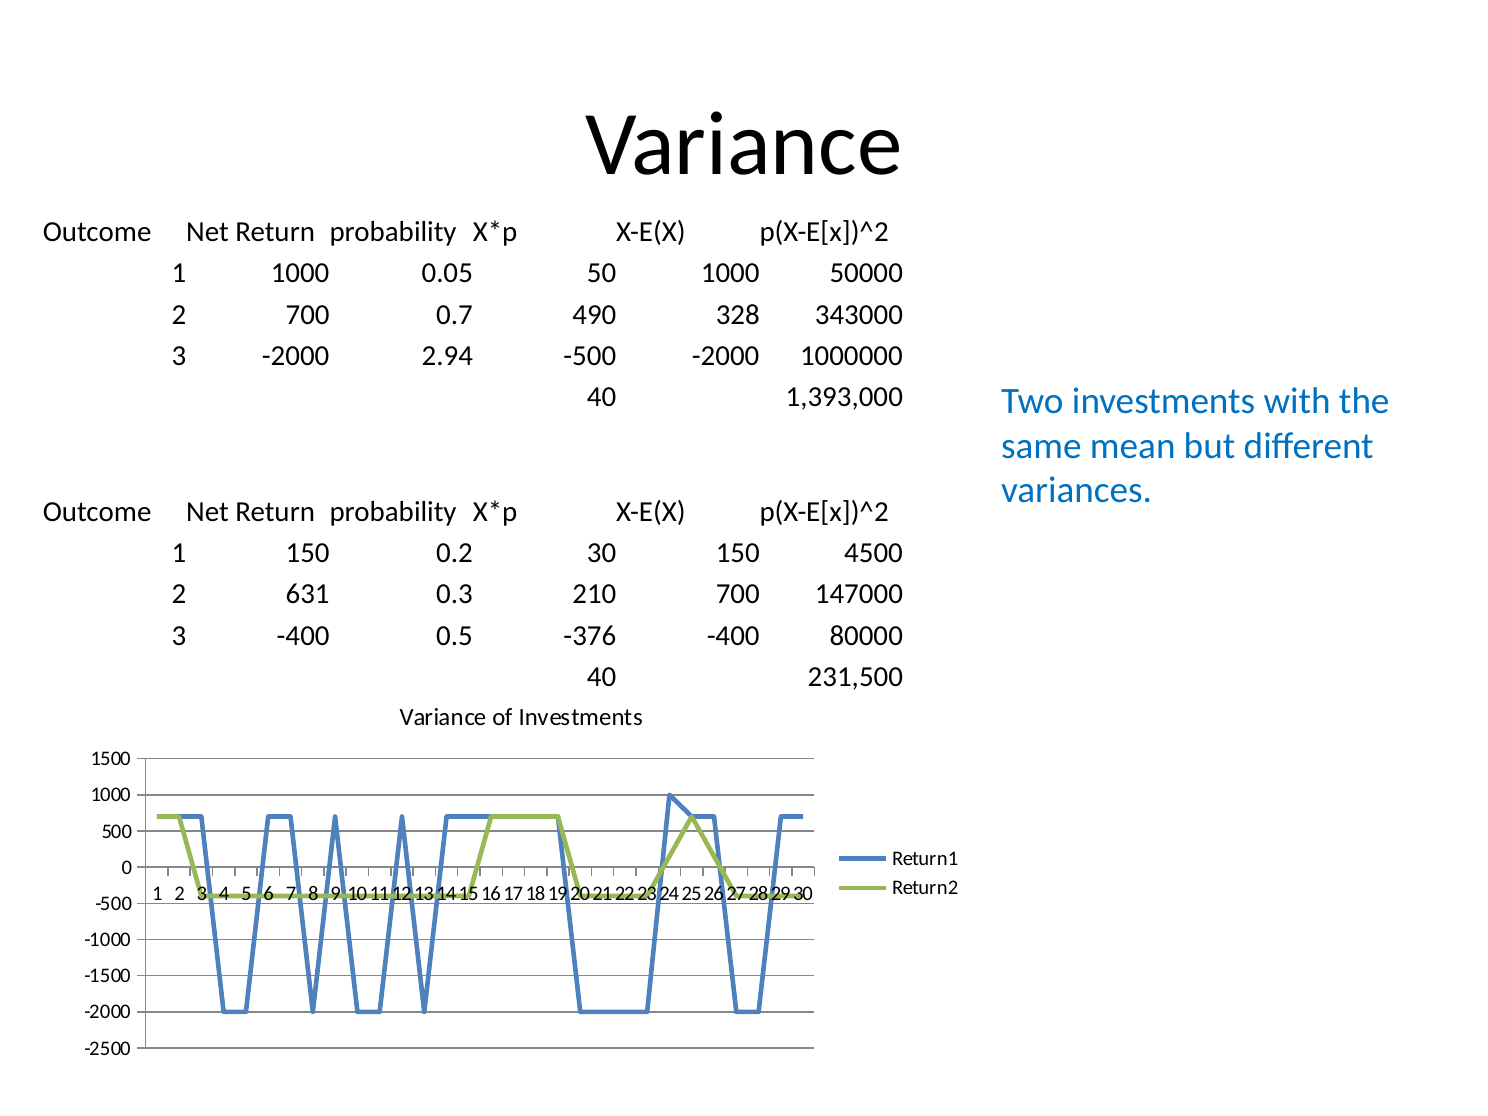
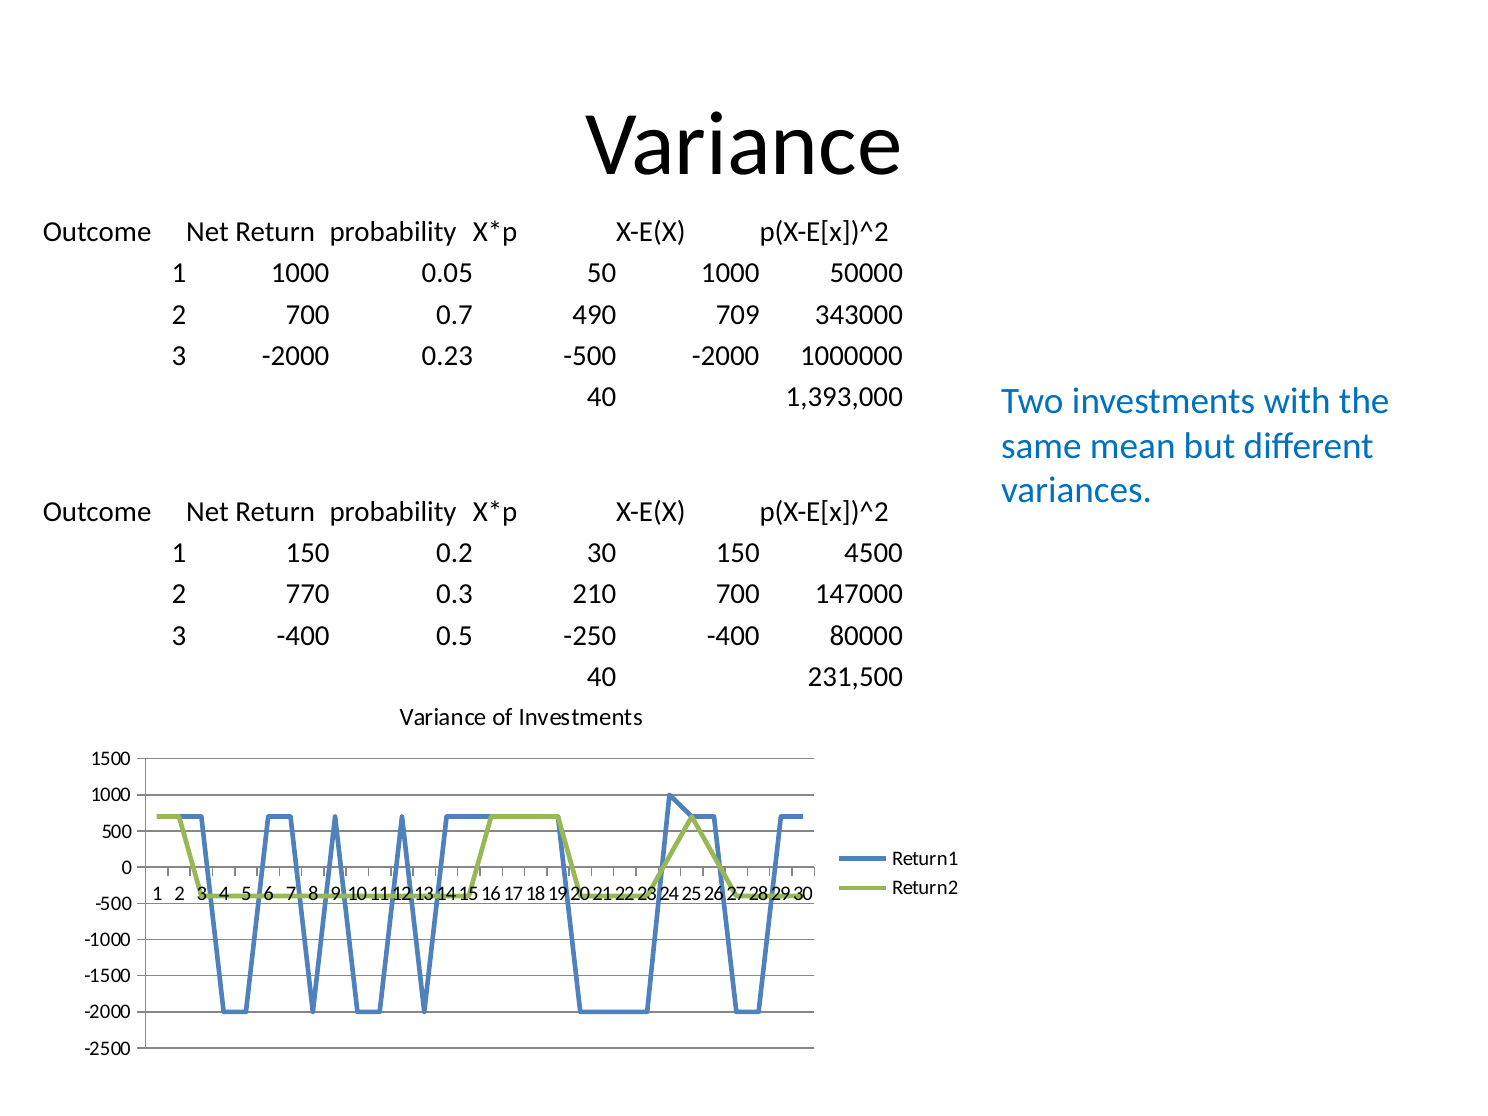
328: 328 -> 709 (738, 315)
2.94: 2.94 -> 0.23 (447, 356)
631: 631 -> 770 (308, 594)
-376: -376 -> -250 (590, 636)
